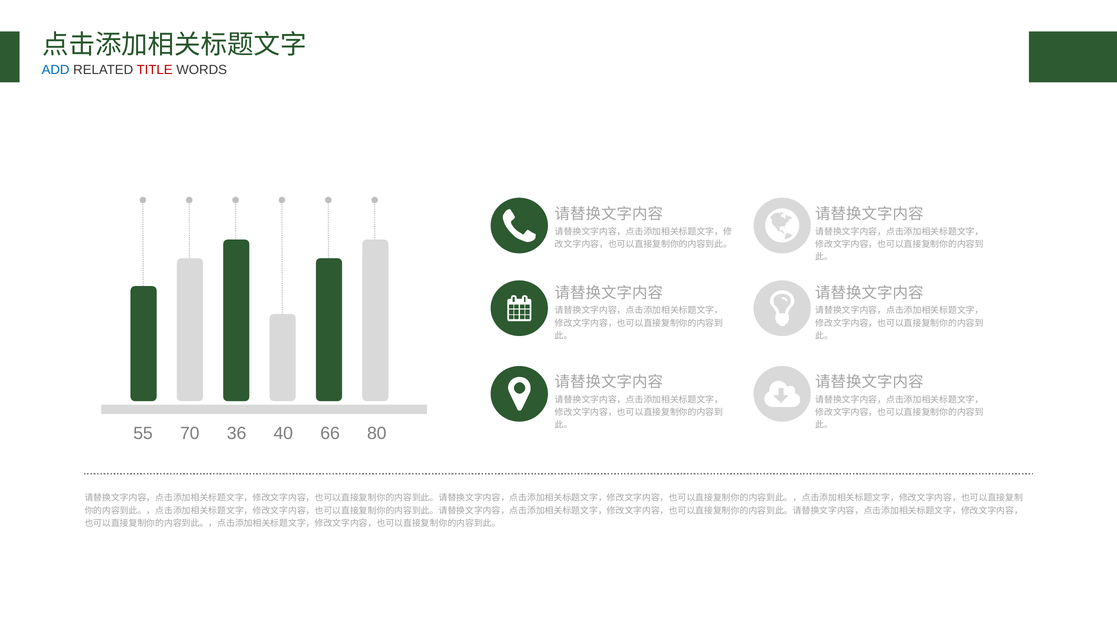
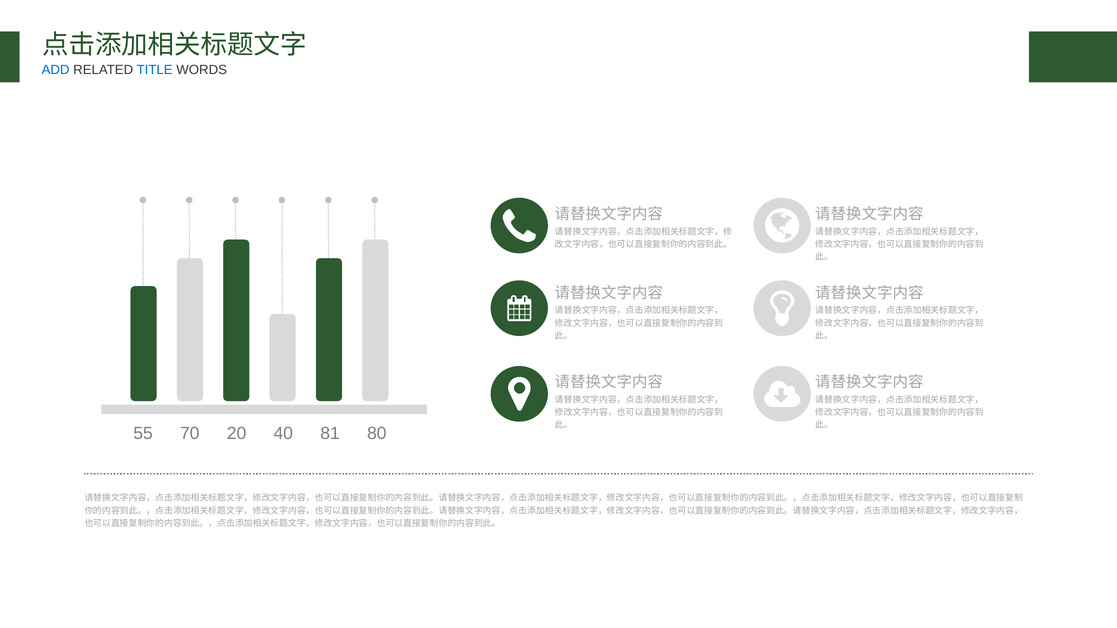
TITLE colour: red -> blue (155, 70)
36: 36 -> 20 (237, 434)
66: 66 -> 81 (330, 434)
